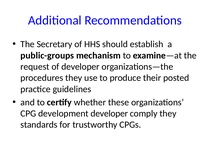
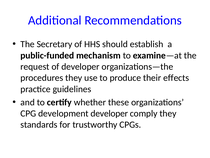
public-groups: public-groups -> public-funded (47, 55)
posted: posted -> effects (176, 78)
